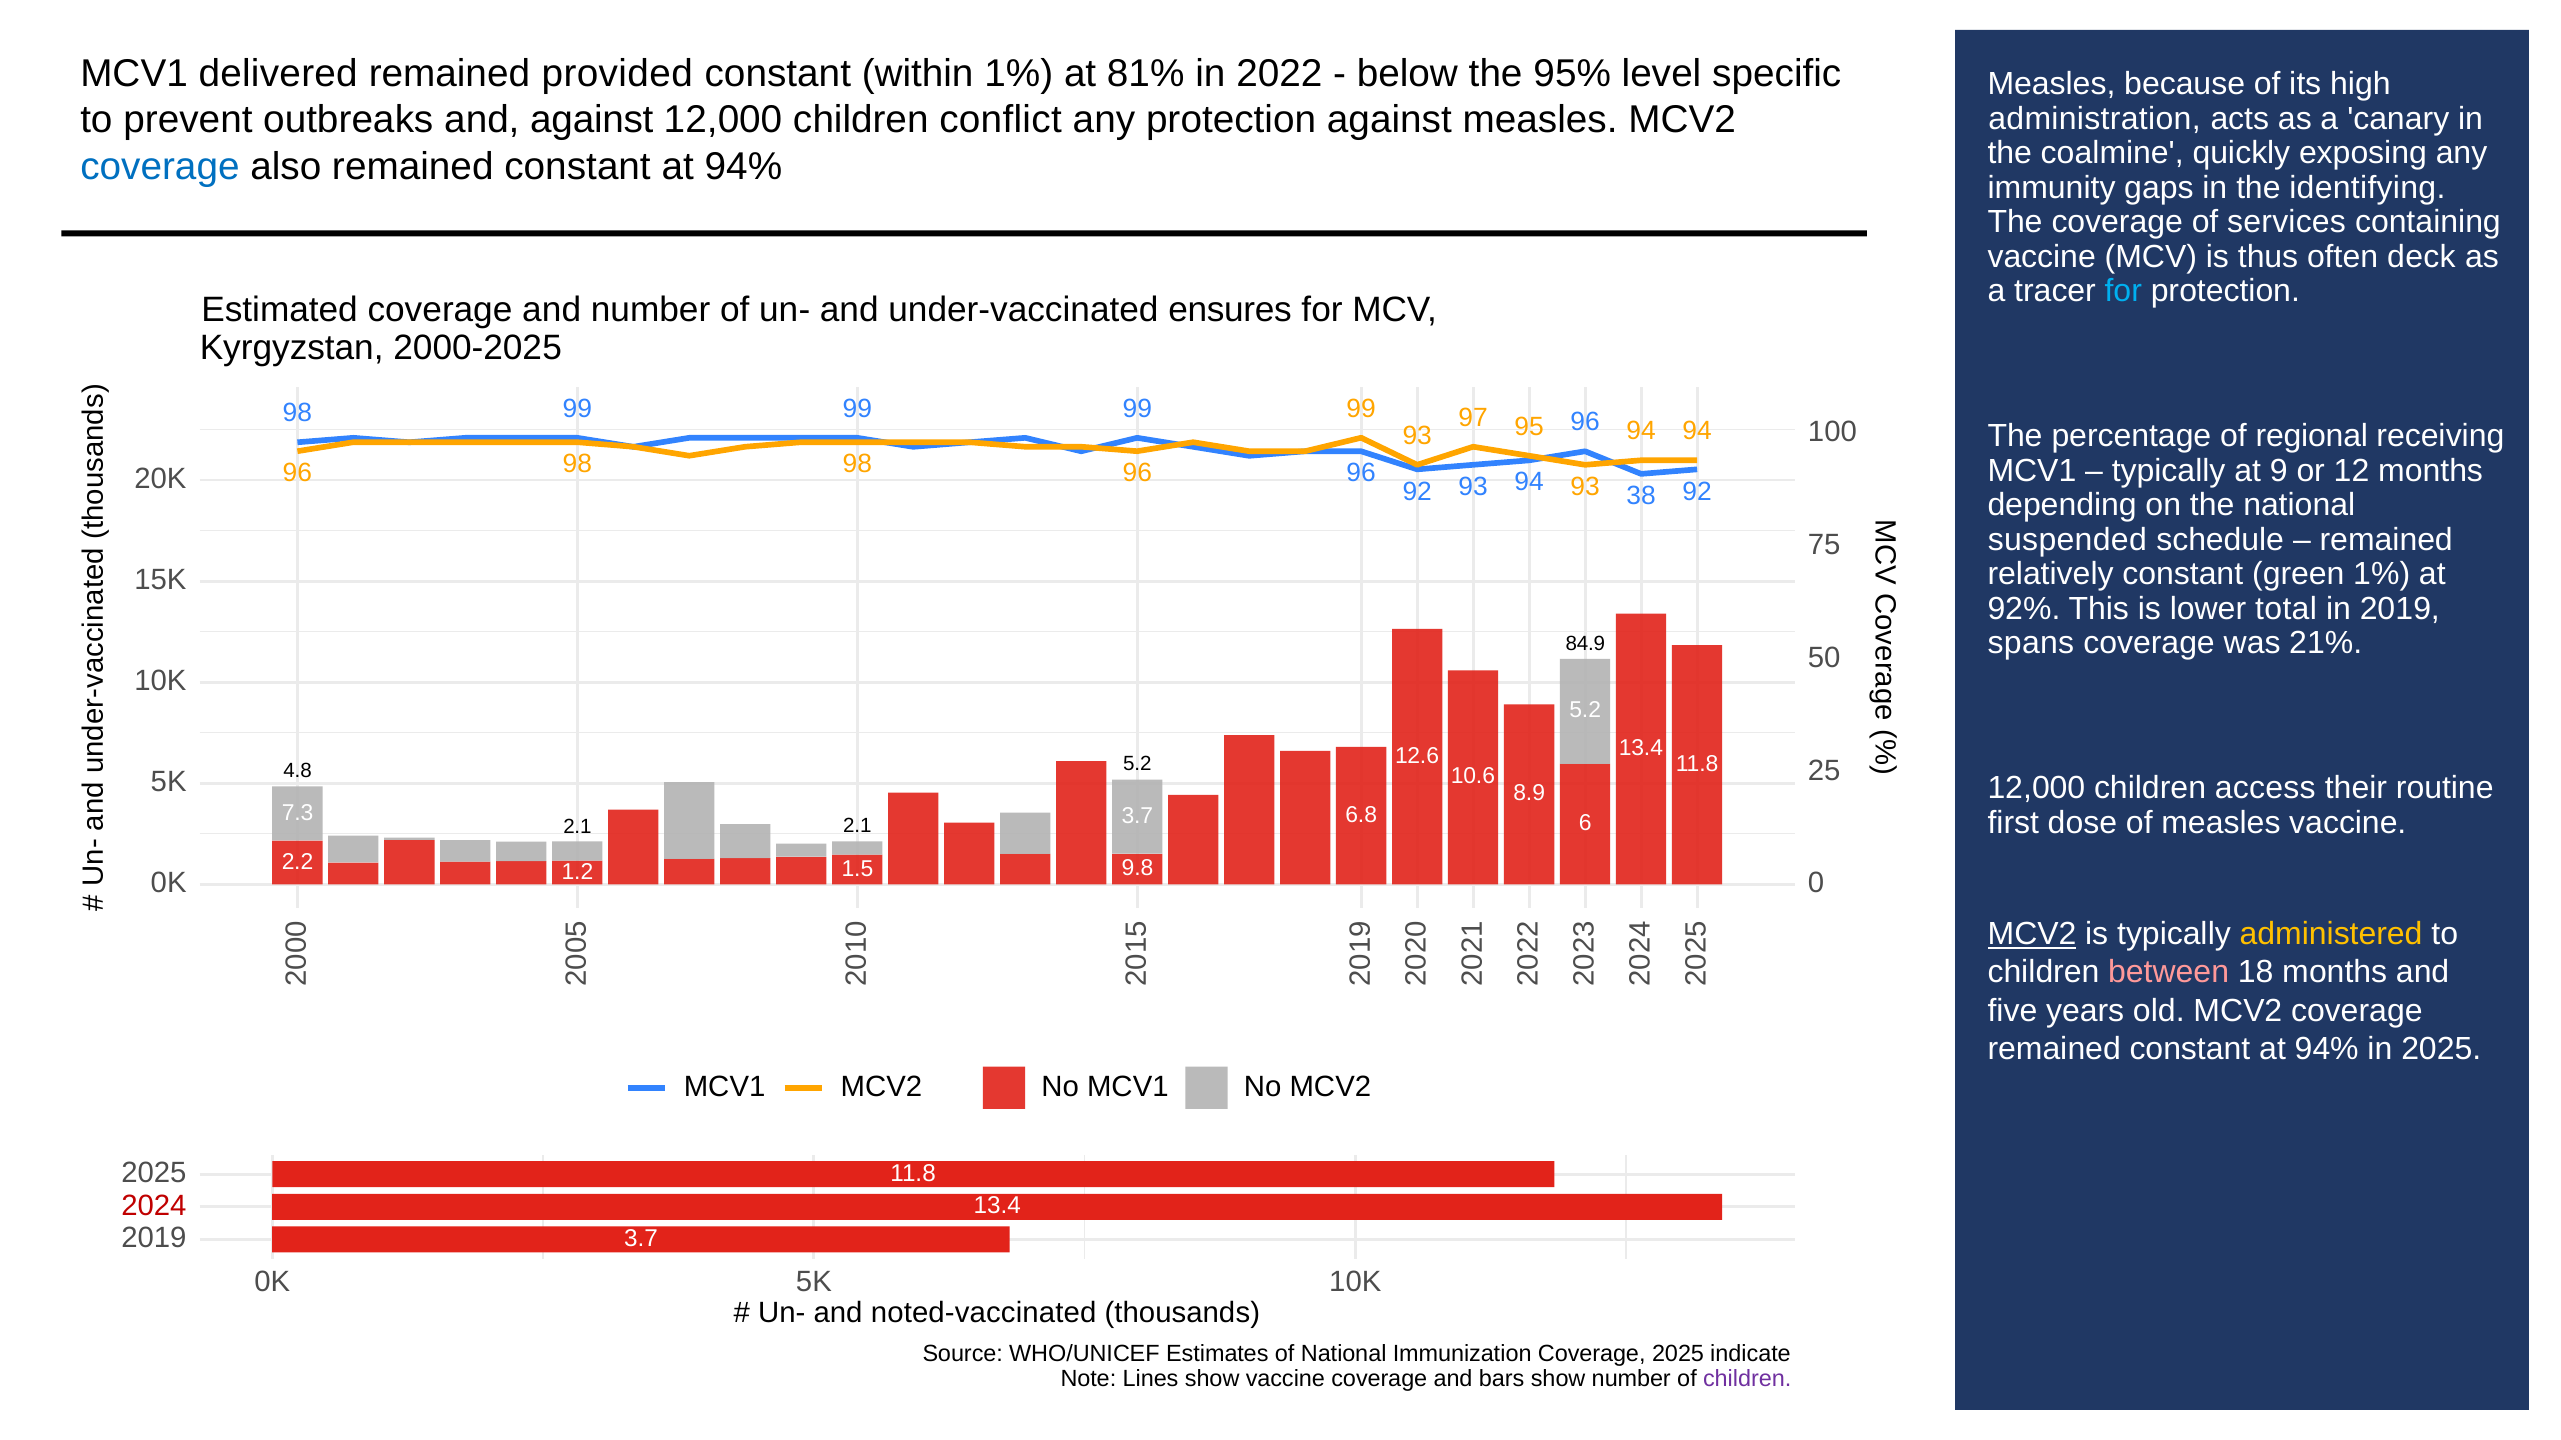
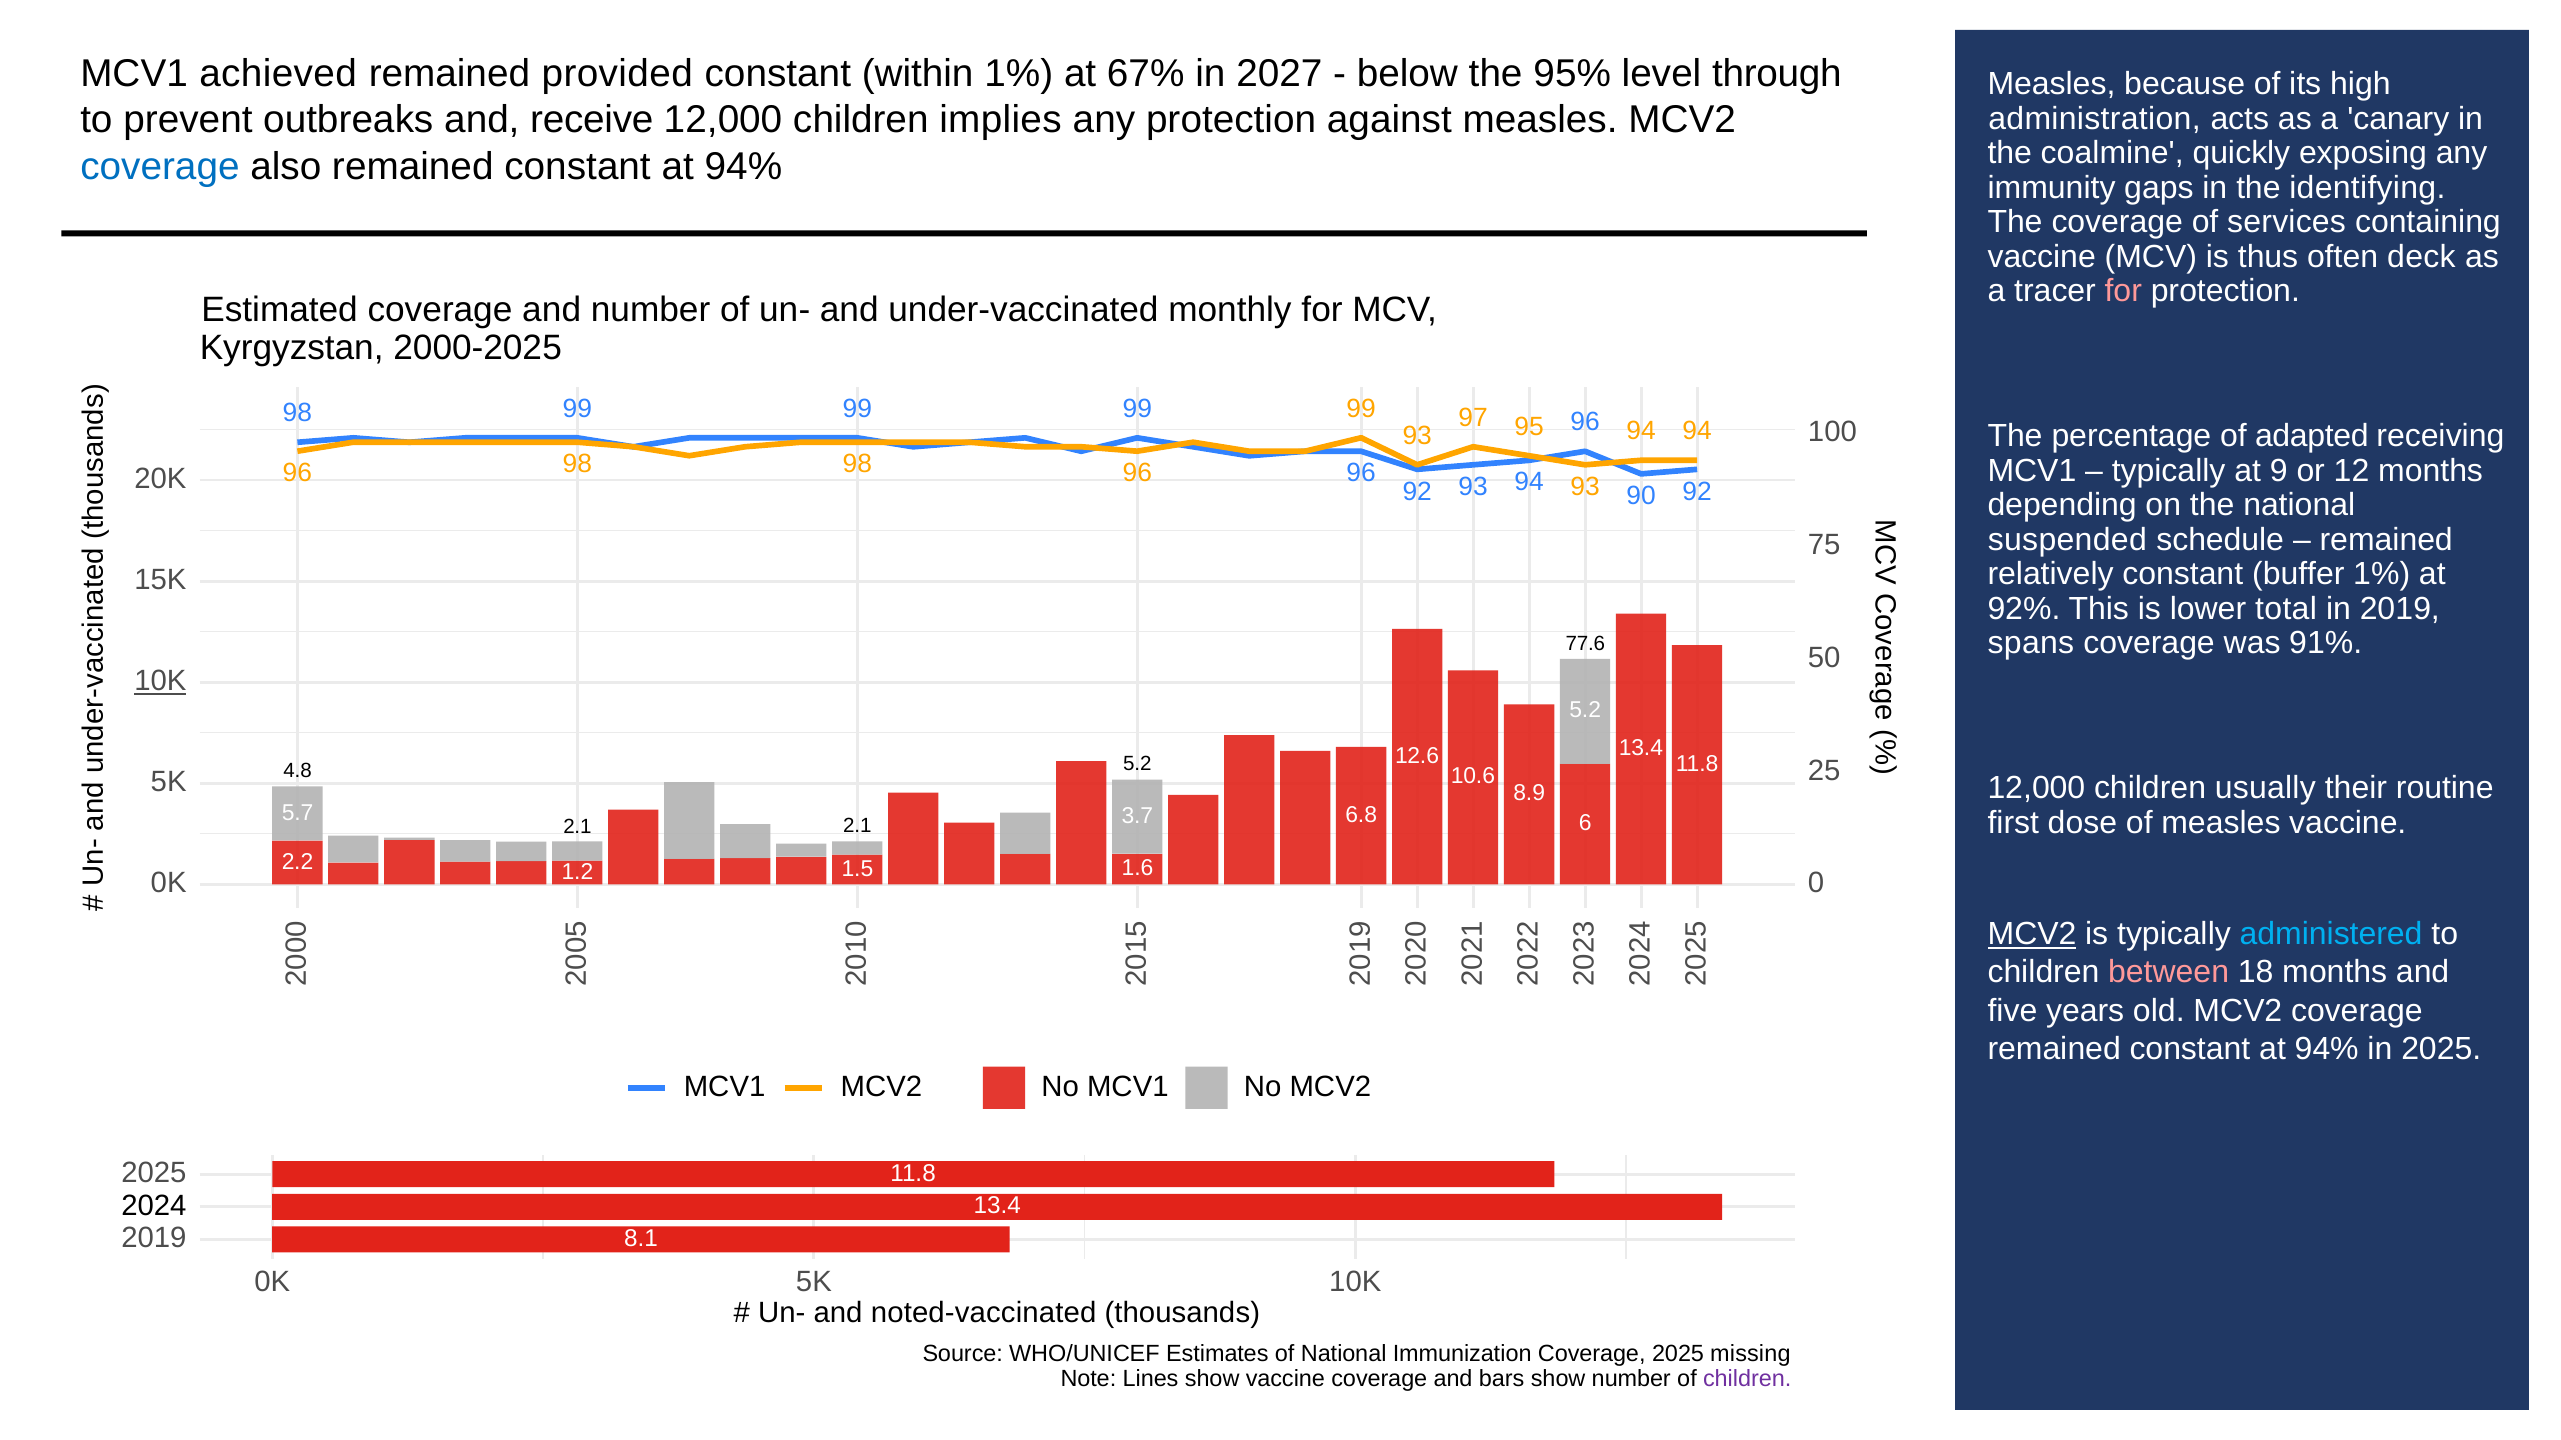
delivered: delivered -> achieved (278, 74)
81%: 81% -> 67% (1146, 74)
2022: 2022 -> 2027 (1279, 74)
specific: specific -> through (1777, 74)
and against: against -> receive (592, 120)
conflict: conflict -> implies (1000, 120)
for colour: light blue -> pink (2123, 292)
ensures: ensures -> monthly (1230, 310)
regional: regional -> adapted (2312, 436)
38: 38 -> 90 (1641, 496)
green: green -> buffer (2298, 575)
21%: 21% -> 91% (2326, 644)
84.9: 84.9 -> 77.6 (1585, 644)
10K underline: none -> present (160, 681)
access: access -> usually (2265, 788)
7.3: 7.3 -> 5.7 (298, 813)
9.8: 9.8 -> 1.6 (1137, 868)
administered colour: yellow -> light blue (2331, 934)
2024 colour: red -> black (154, 1206)
3.7: 3.7 -> 8.1 (641, 1239)
indicate: indicate -> missing (1750, 1354)
